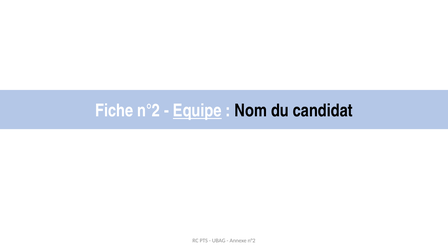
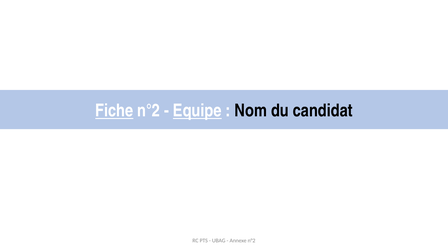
Fiche underline: none -> present (114, 111)
